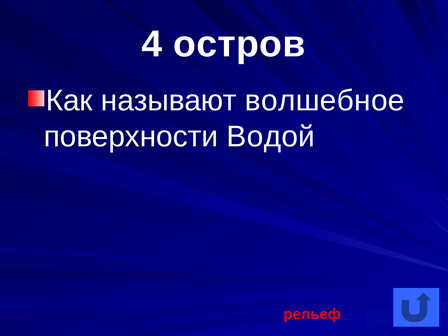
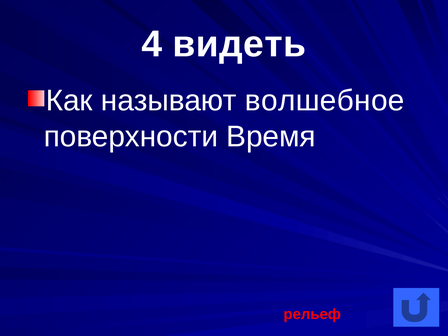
остров: остров -> видеть (239, 44)
Водой: Водой -> Время (271, 136)
